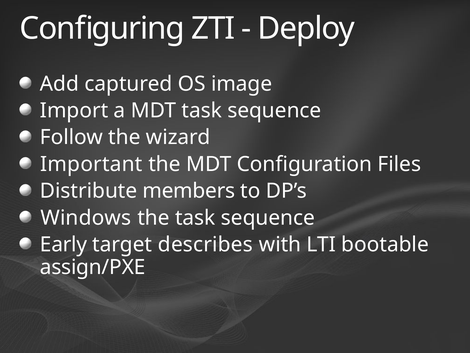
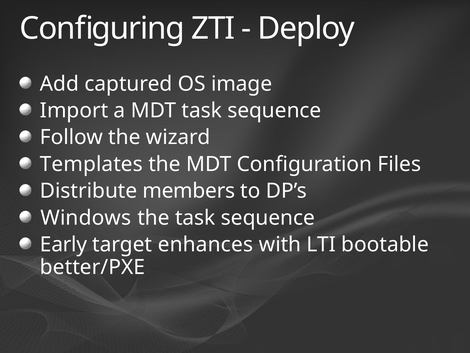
Important: Important -> Templates (91, 164)
describes: describes -> enhances (205, 244)
assign/PXE: assign/PXE -> better/PXE (93, 267)
